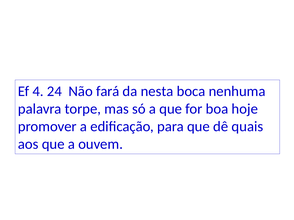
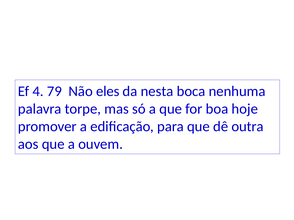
24: 24 -> 79 (54, 91)
fará: fará -> eles (108, 91)
quais: quais -> outra (248, 127)
